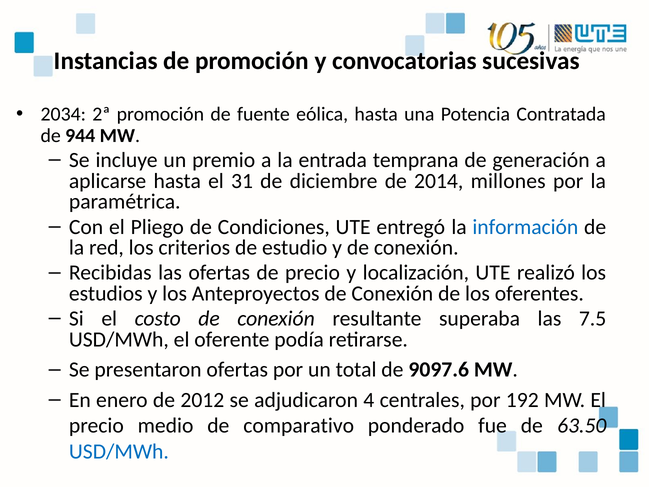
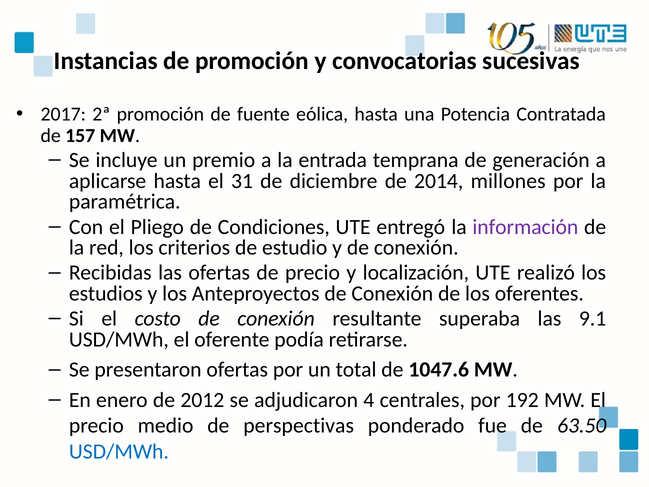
2034: 2034 -> 2017 (63, 114)
944: 944 -> 157 (80, 135)
información colour: blue -> purple (525, 227)
7.5: 7.5 -> 9.1 (593, 318)
9097.6: 9097.6 -> 1047.6 (439, 369)
comparativo: comparativo -> perspectivas (299, 426)
